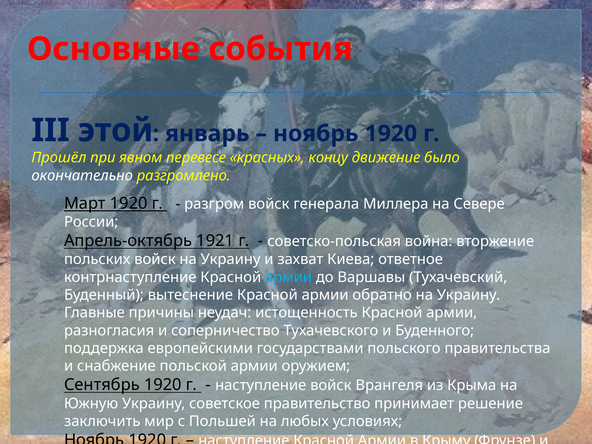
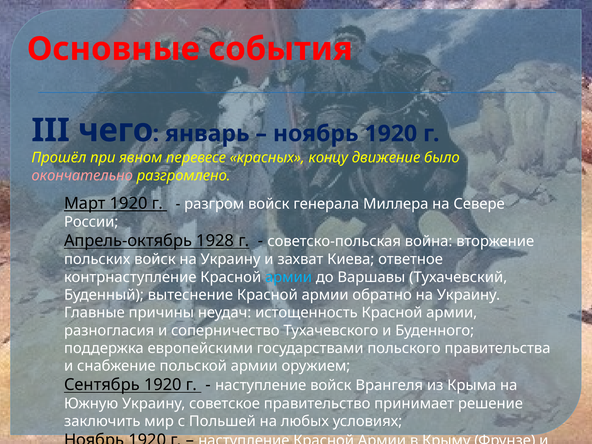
этой: этой -> чего (116, 130)
окончательно colour: white -> pink (82, 175)
1921: 1921 -> 1928 (215, 241)
